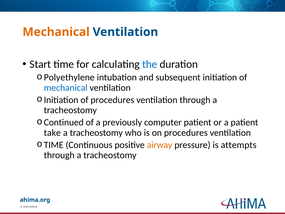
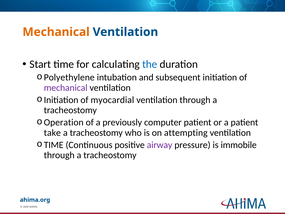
mechanical colour: blue -> purple (66, 88)
of procedures: procedures -> myocardial (112, 100)
Continued: Continued -> Operation (64, 122)
on procedures: procedures -> attempting (186, 133)
airway colour: orange -> purple (160, 145)
attempts: attempts -> immobile (239, 145)
